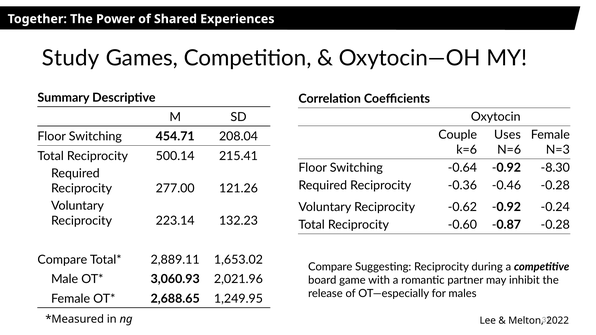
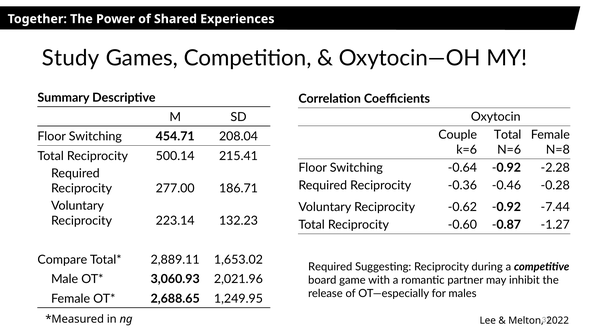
Uses: Uses -> Total (508, 135)
N=3: N=3 -> N=8 (558, 150)
-8.30: -8.30 -> -2.28 (555, 168)
121.26: 121.26 -> 186.71 (238, 189)
-0.24: -0.24 -> -7.44 (555, 207)
-0.87 -0.28: -0.28 -> -1.27 (555, 225)
Compare: Compare -> Required (330, 267)
